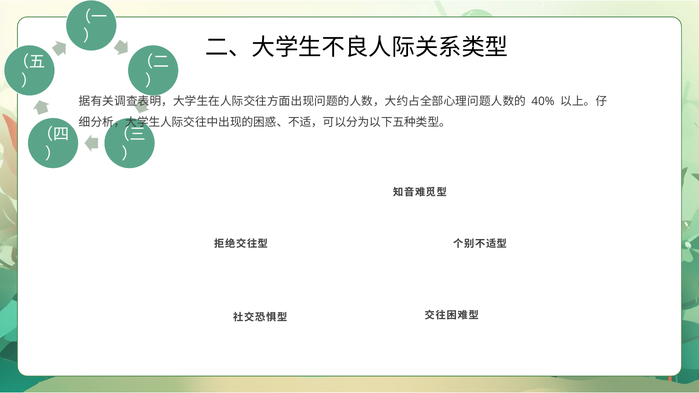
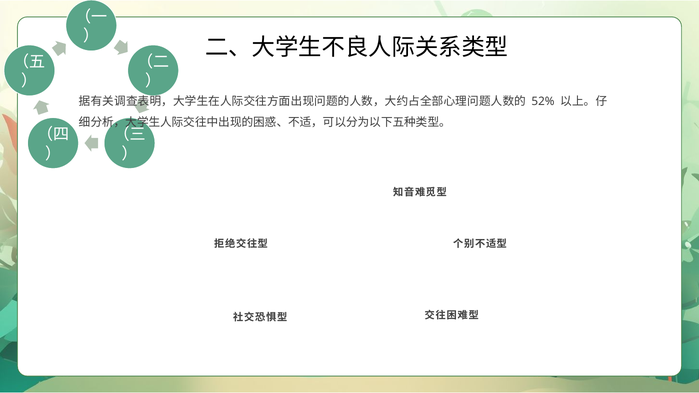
40%: 40% -> 52% (543, 102)
